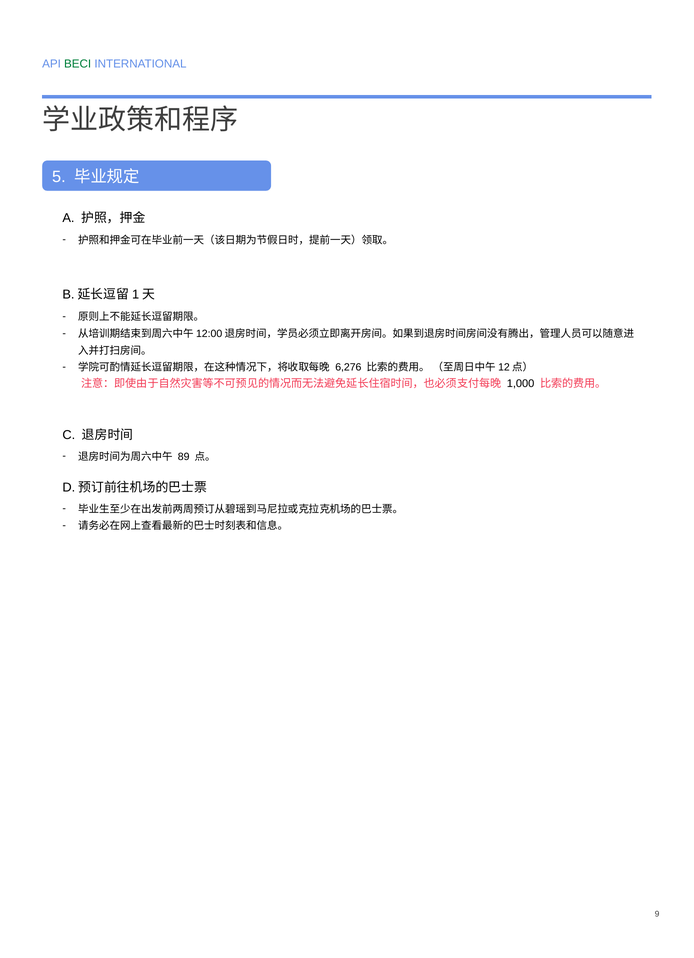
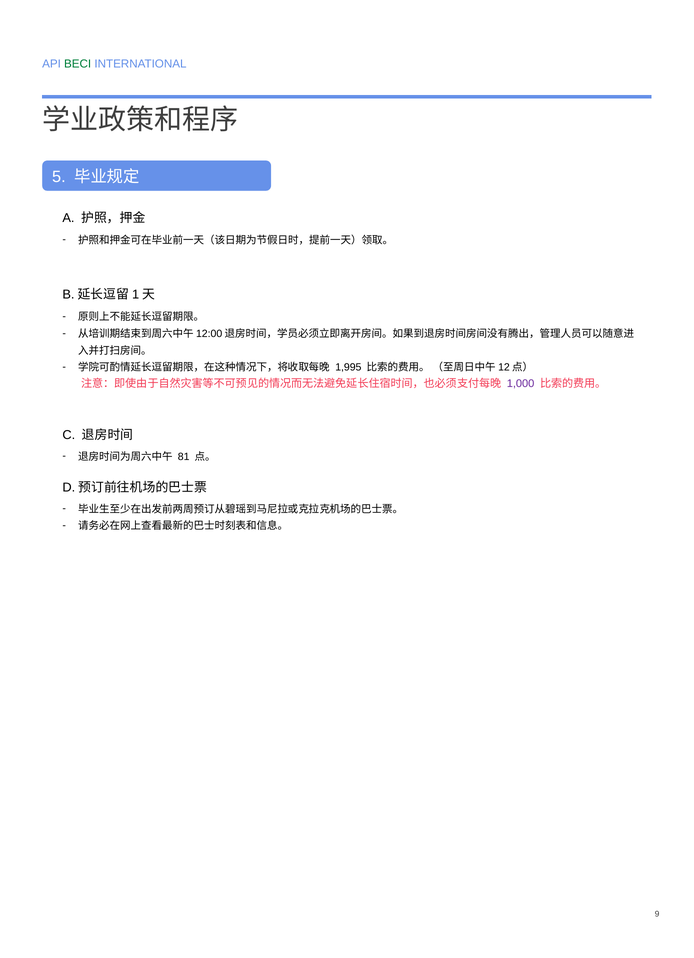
6,276: 6,276 -> 1,995 (348, 367)
1,000 colour: black -> purple (521, 384)
89: 89 -> 81 (184, 457)
